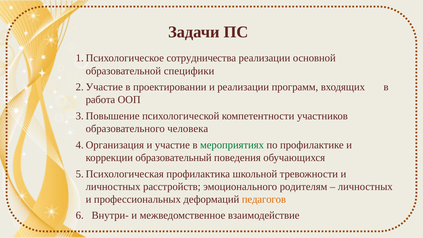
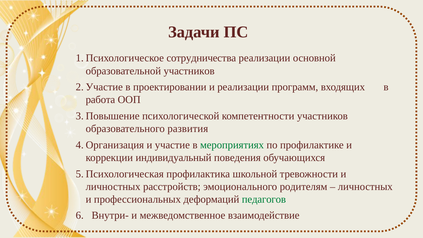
образовательной специфики: специфики -> участников (189, 71)
человека: человека -> развития (188, 129)
образовательный: образовательный -> индивидуальный (174, 158)
педагогов colour: orange -> green (264, 199)
